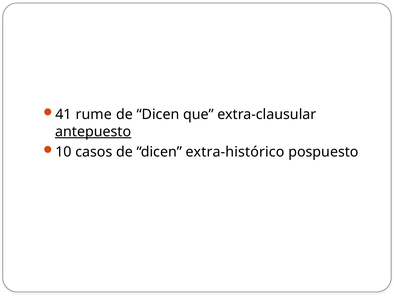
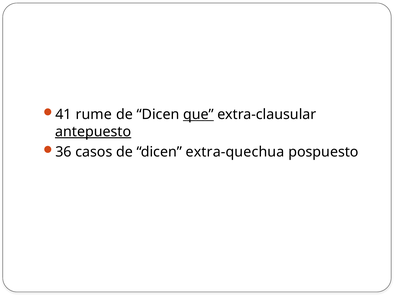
que underline: none -> present (198, 114)
10: 10 -> 36 (63, 152)
extra-histórico: extra-histórico -> extra-quechua (235, 152)
